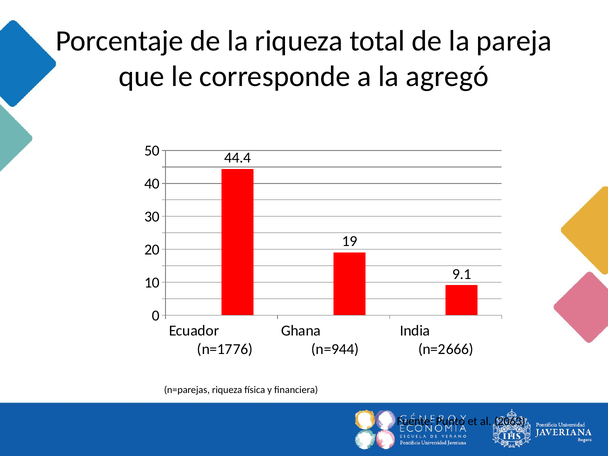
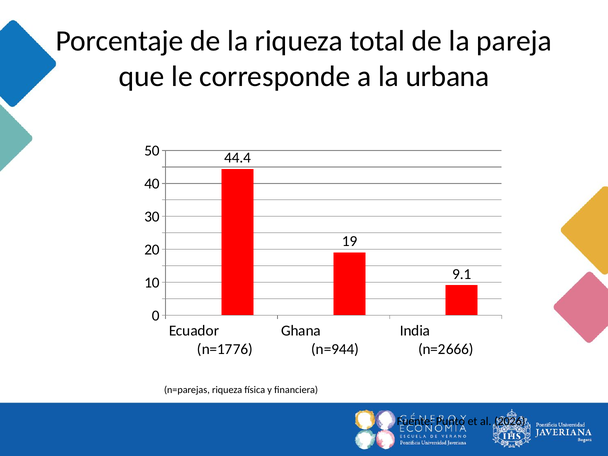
agregó: agregó -> urbana (447, 77)
2063: 2063 -> 2026 (510, 421)
